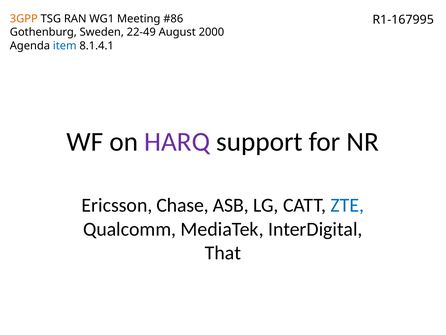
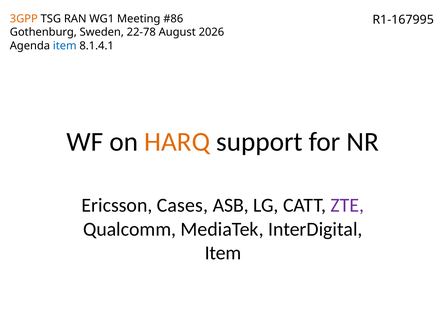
22-49: 22-49 -> 22-78 (141, 32)
2000: 2000 -> 2026 (211, 32)
HARQ colour: purple -> orange (177, 142)
Chase: Chase -> Cases (182, 205)
ZTE colour: blue -> purple (347, 205)
That: That -> Item (223, 253)
